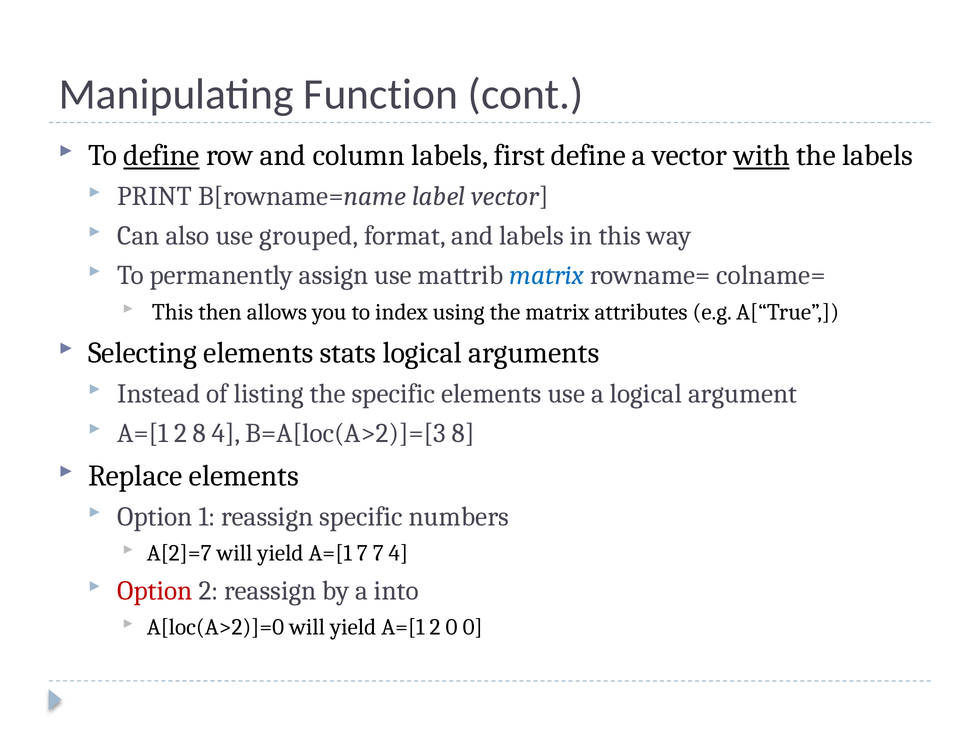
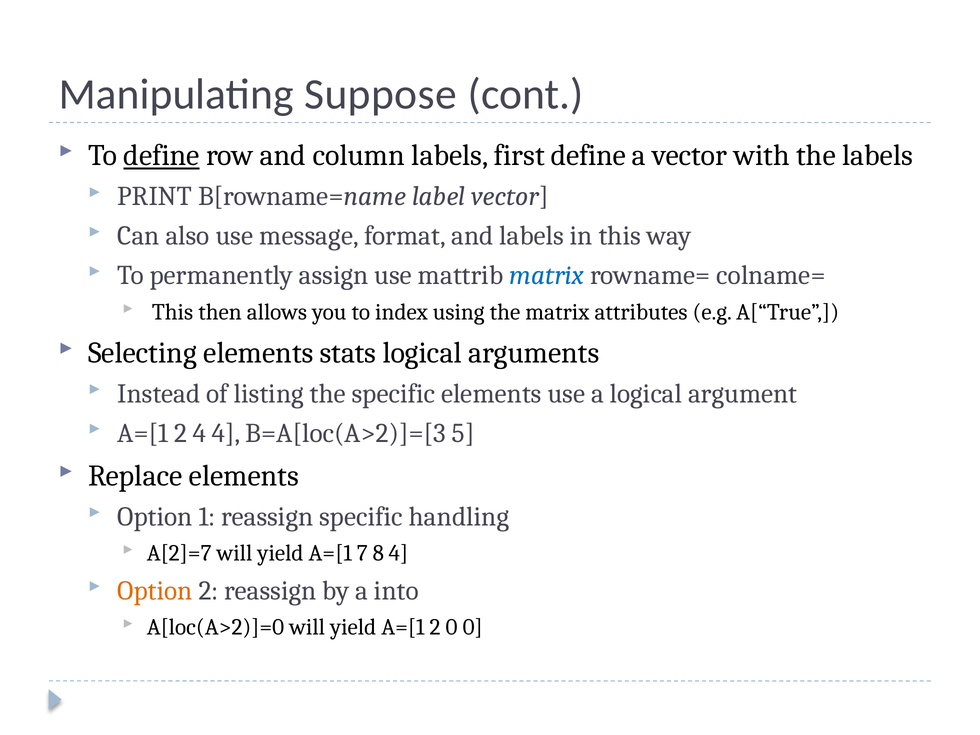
Function: Function -> Suppose (381, 95)
with underline: present -> none (762, 156)
grouped: grouped -> message (309, 236)
2 8: 8 -> 4 (199, 433)
B=A[loc(A>2)]=[3 8: 8 -> 5 (463, 433)
numbers: numbers -> handling (459, 517)
7 7: 7 -> 8 (378, 553)
Option colour: red -> orange (155, 591)
